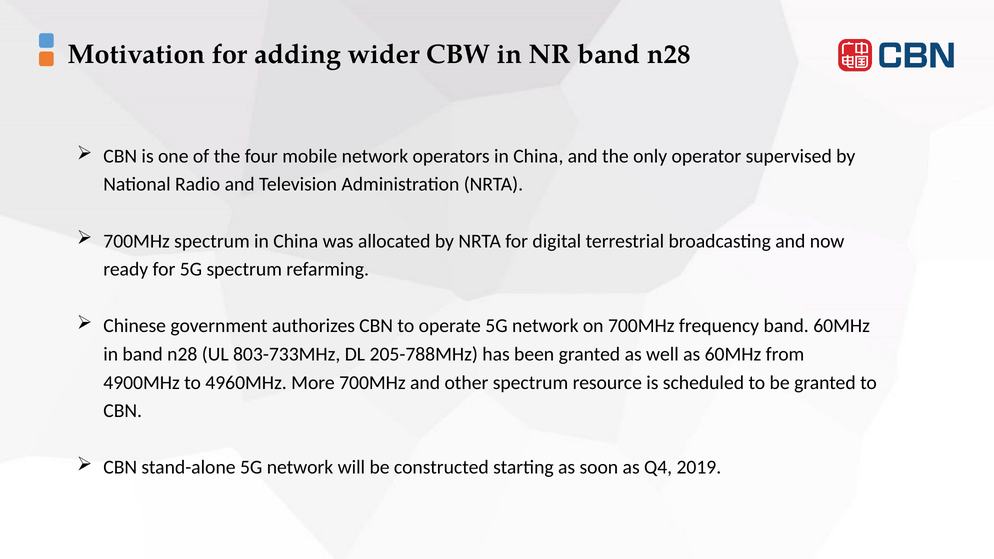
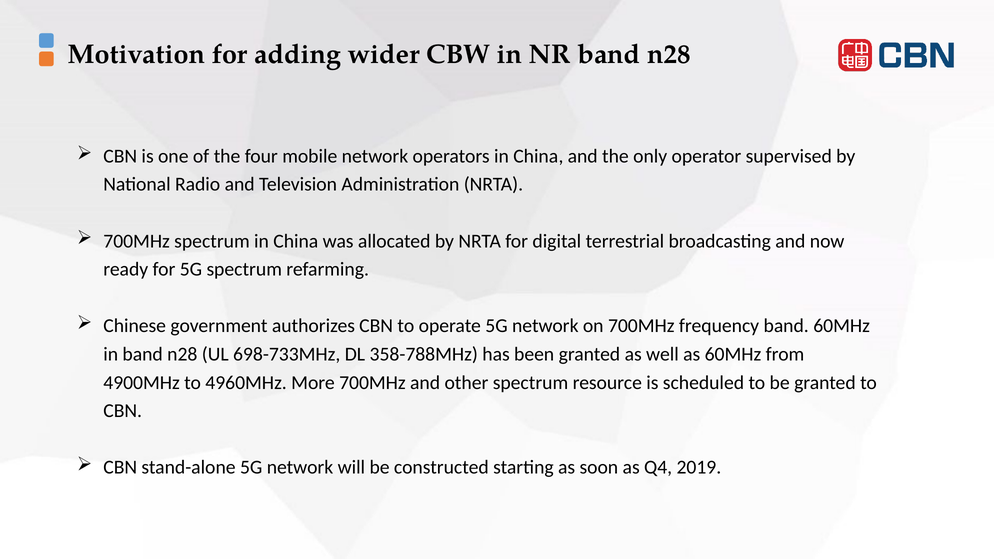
803-733MHz: 803-733MHz -> 698-733MHz (287, 354)
205-788MHz: 205-788MHz -> 358-788MHz (424, 354)
